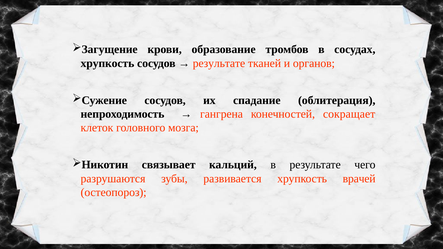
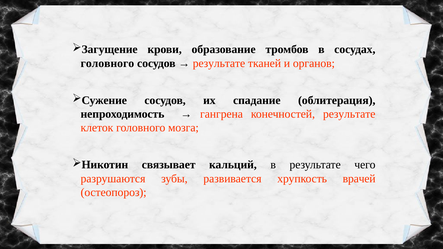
хрупкость: хрупкость -> головного (107, 63)
конечностей сокращает: сокращает -> результате (349, 114)
